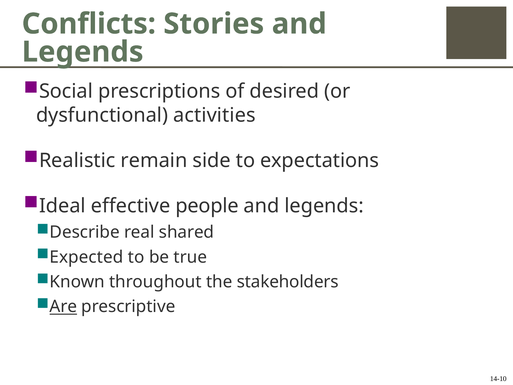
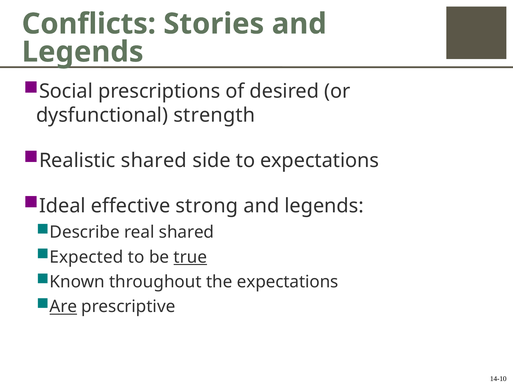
activities: activities -> strength (214, 115)
Realistic remain: remain -> shared (154, 160)
people: people -> strong (207, 206)
true underline: none -> present (190, 257)
the stakeholders: stakeholders -> expectations (288, 282)
